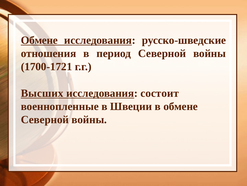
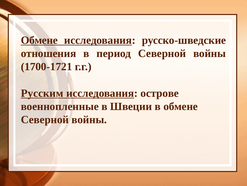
Высших: Высших -> Русским (42, 93)
состоит: состоит -> острове (160, 93)
